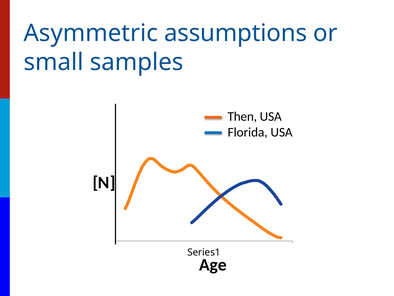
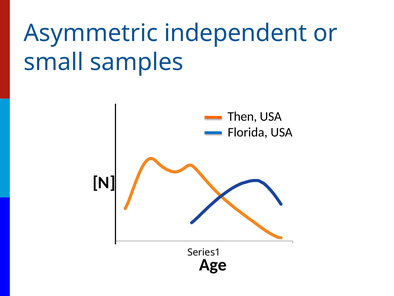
assumptions: assumptions -> independent (236, 33)
